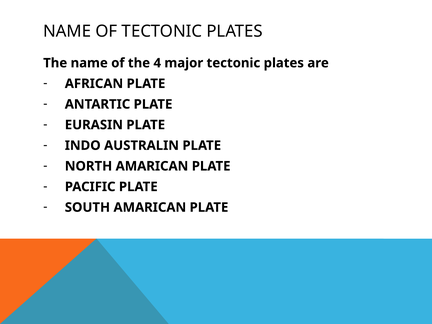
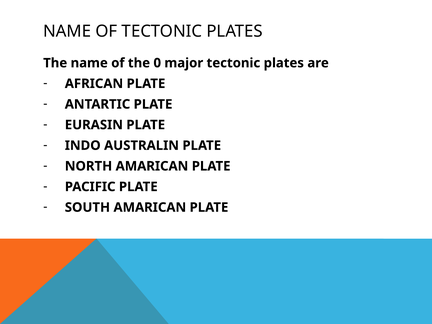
4: 4 -> 0 (157, 63)
